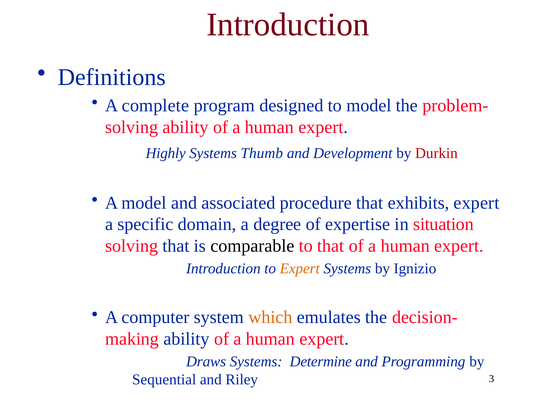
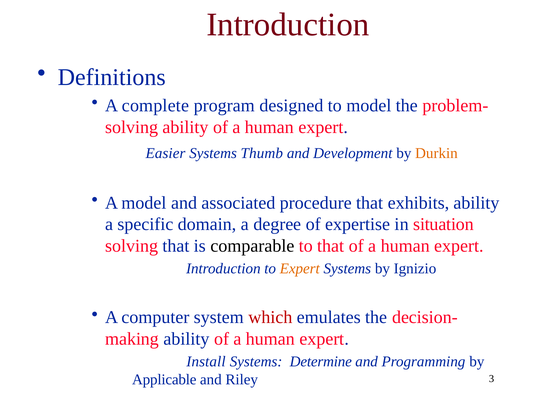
Highly: Highly -> Easier (165, 153)
Durkin colour: red -> orange (436, 153)
exhibits expert: expert -> ability (477, 203)
which colour: orange -> red (270, 317)
Draws: Draws -> Install (206, 362)
Sequential: Sequential -> Applicable (164, 380)
